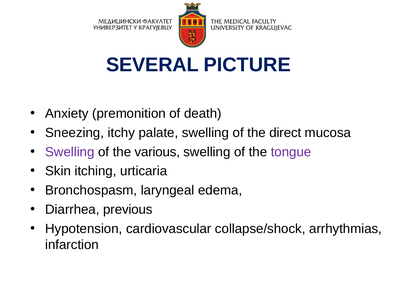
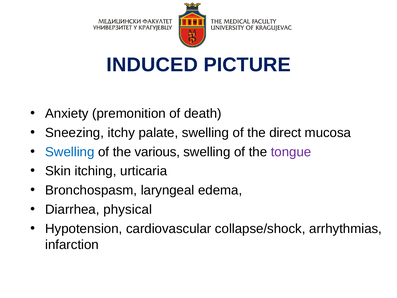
SEVERAL: SEVERAL -> INDUCED (152, 65)
Swelling colour: purple -> blue (70, 152)
previous: previous -> physical (128, 209)
